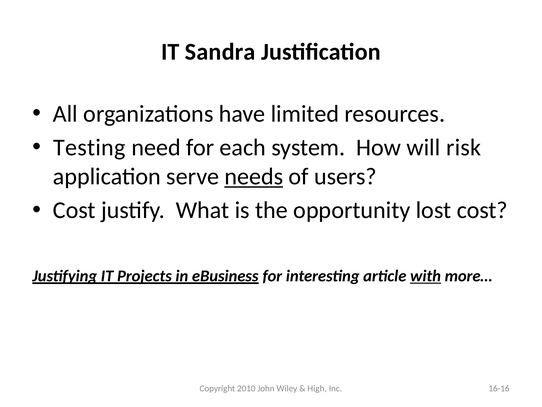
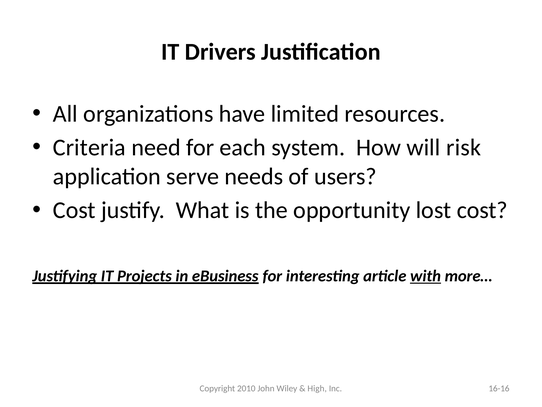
Sandra: Sandra -> Drivers (220, 52)
Testing: Testing -> Criteria (89, 147)
needs underline: present -> none (254, 176)
